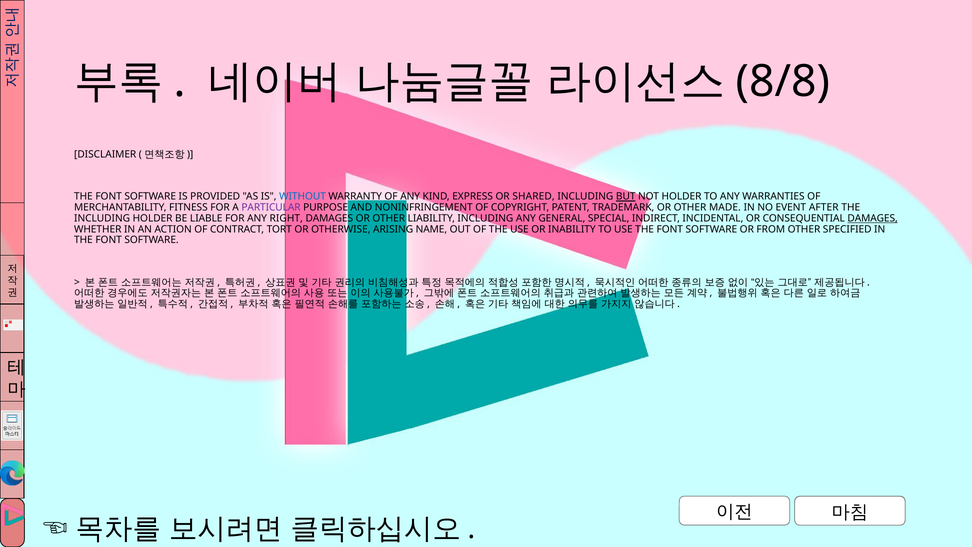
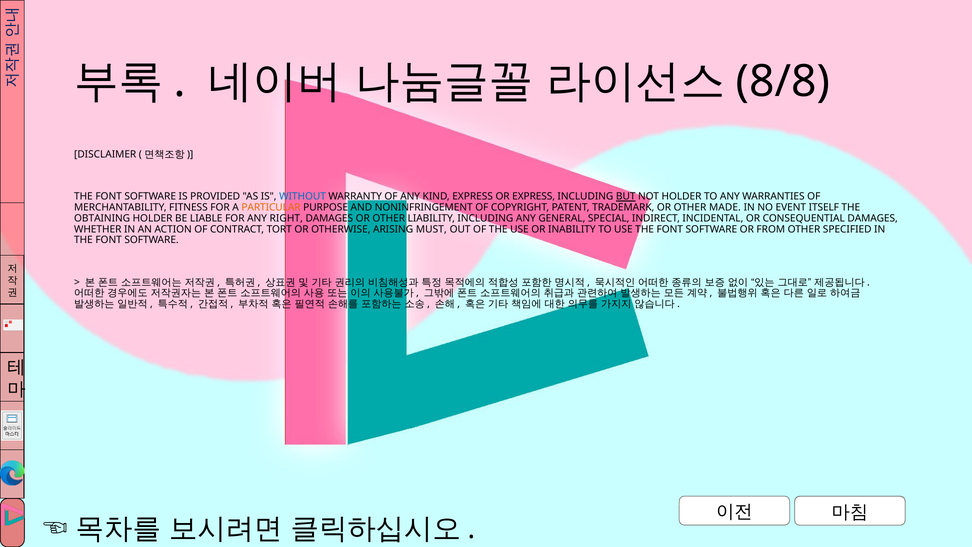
OR SHARED: SHARED -> EXPRESS (534, 197)
PARTICULAR colour: purple -> orange (271, 207)
AFTER: AFTER -> ITSELF (824, 207)
INCLUDING: INCLUDING -> OBTAINING (102, 218)
DAMAGES underline: present -> none (873, 218)
NAME: NAME -> MUST (431, 229)
